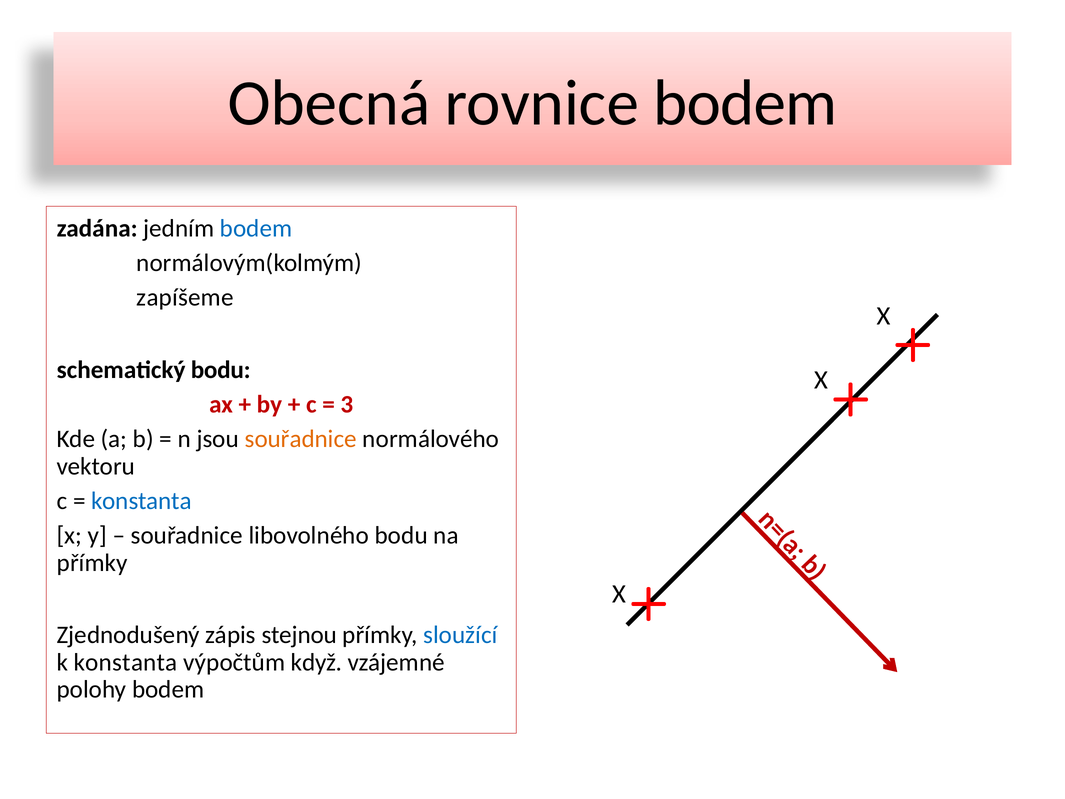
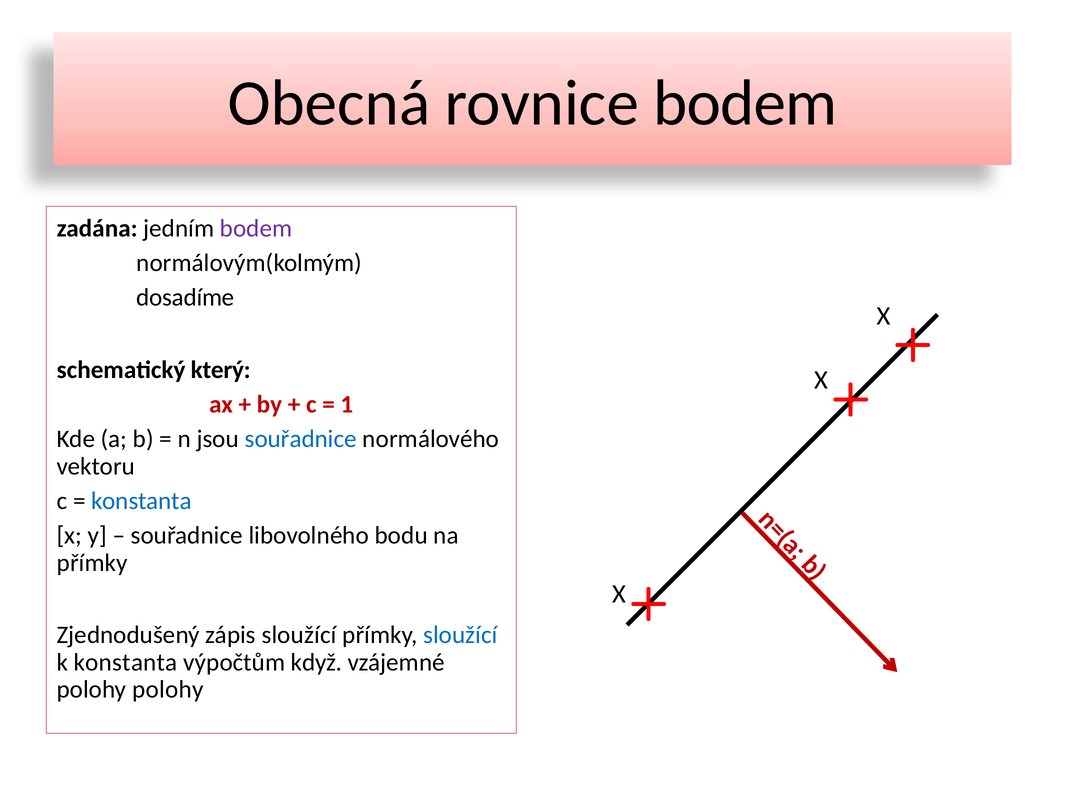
bodem colour: blue -> purple (256, 228)
zapíšeme: zapíšeme -> dosadíme (185, 297)
schematický bodu: bodu -> který (221, 370)
3: 3 -> 1 (347, 404)
souřadnice colour: orange -> blue (301, 439)
zápis stejnou: stejnou -> sloužící (299, 635)
polohy bodem: bodem -> polohy (168, 689)
